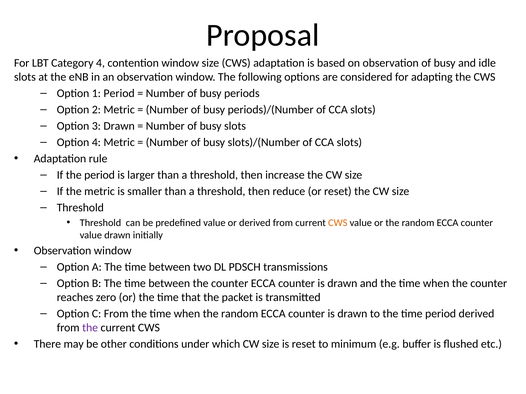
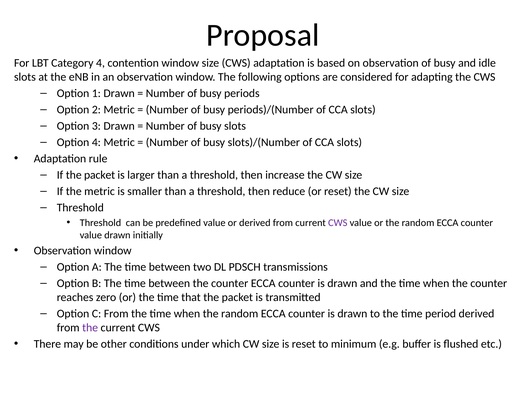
1 Period: Period -> Drawn (119, 93)
If the period: period -> packet (100, 175)
CWS colour: orange -> purple (338, 223)
